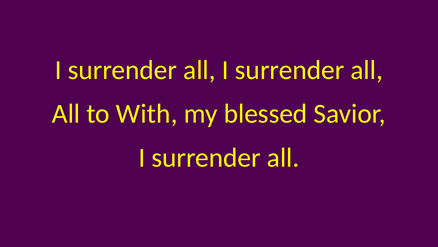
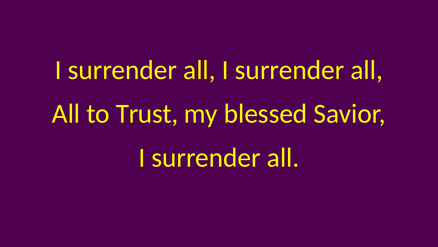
With: With -> Trust (147, 114)
